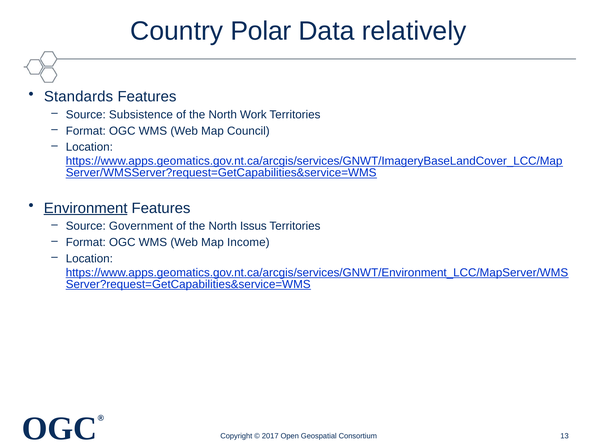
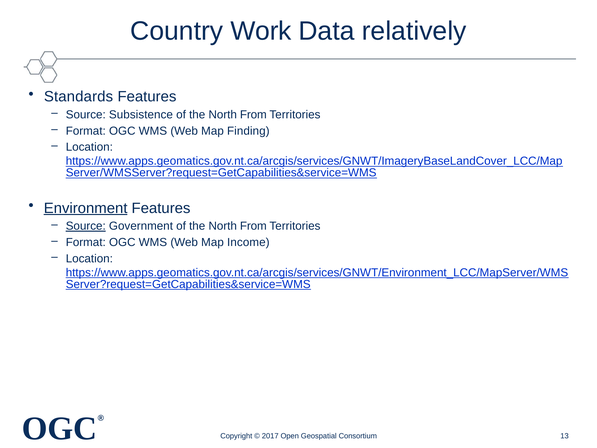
Polar: Polar -> Work (261, 31)
Work: Work -> From (253, 115)
Council: Council -> Finding (248, 131)
Source underline: none -> present (86, 226)
Issus: Issus -> From (253, 226)
